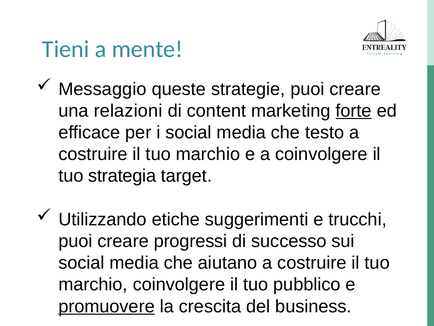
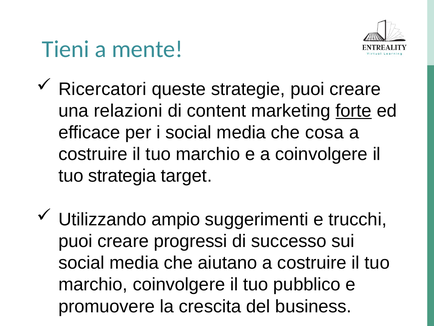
Messaggio: Messaggio -> Ricercatori (102, 89)
testo: testo -> cosa (325, 132)
etiche: etiche -> ampio (176, 219)
promuovere underline: present -> none (107, 306)
